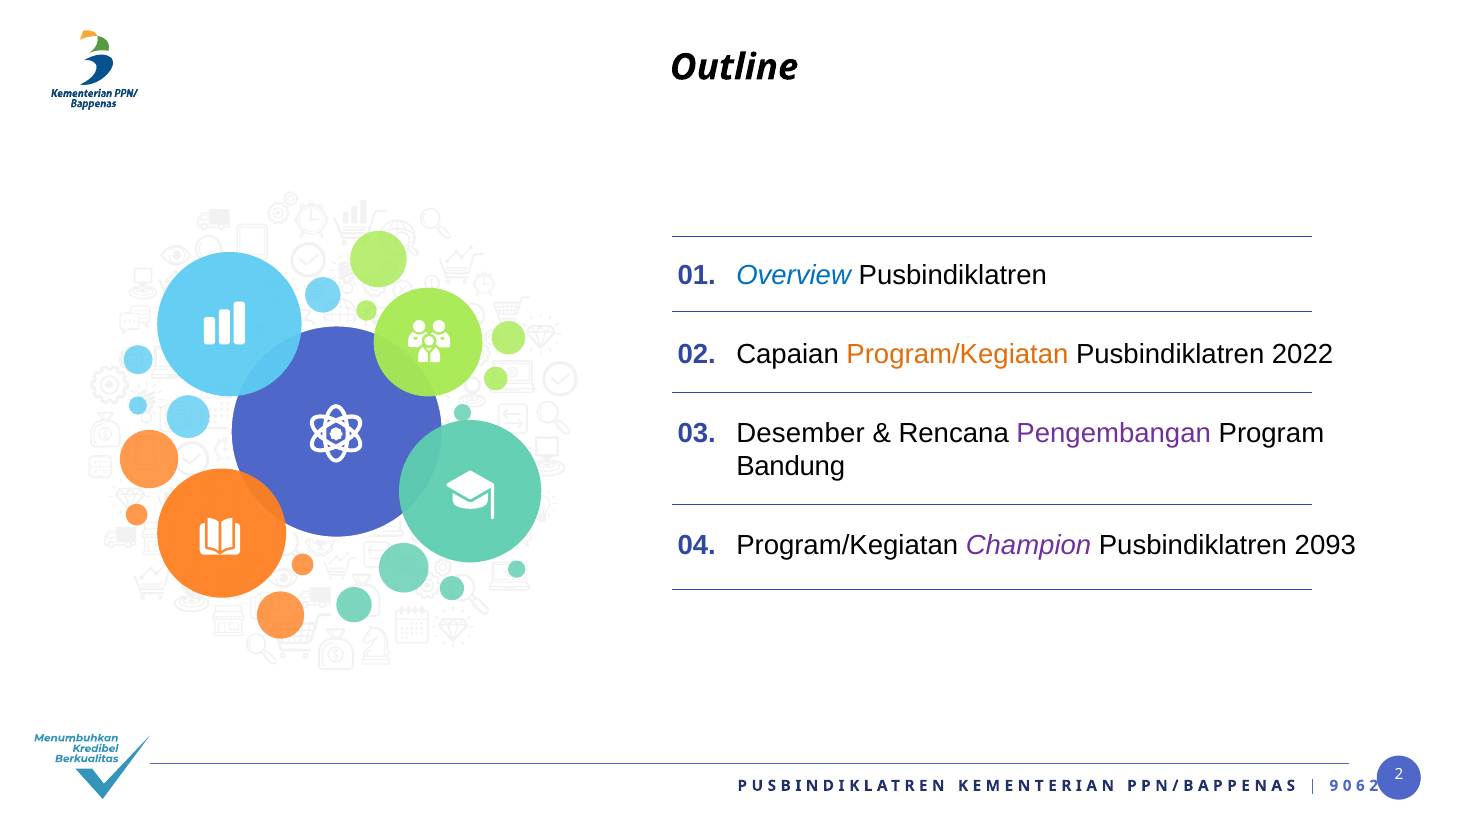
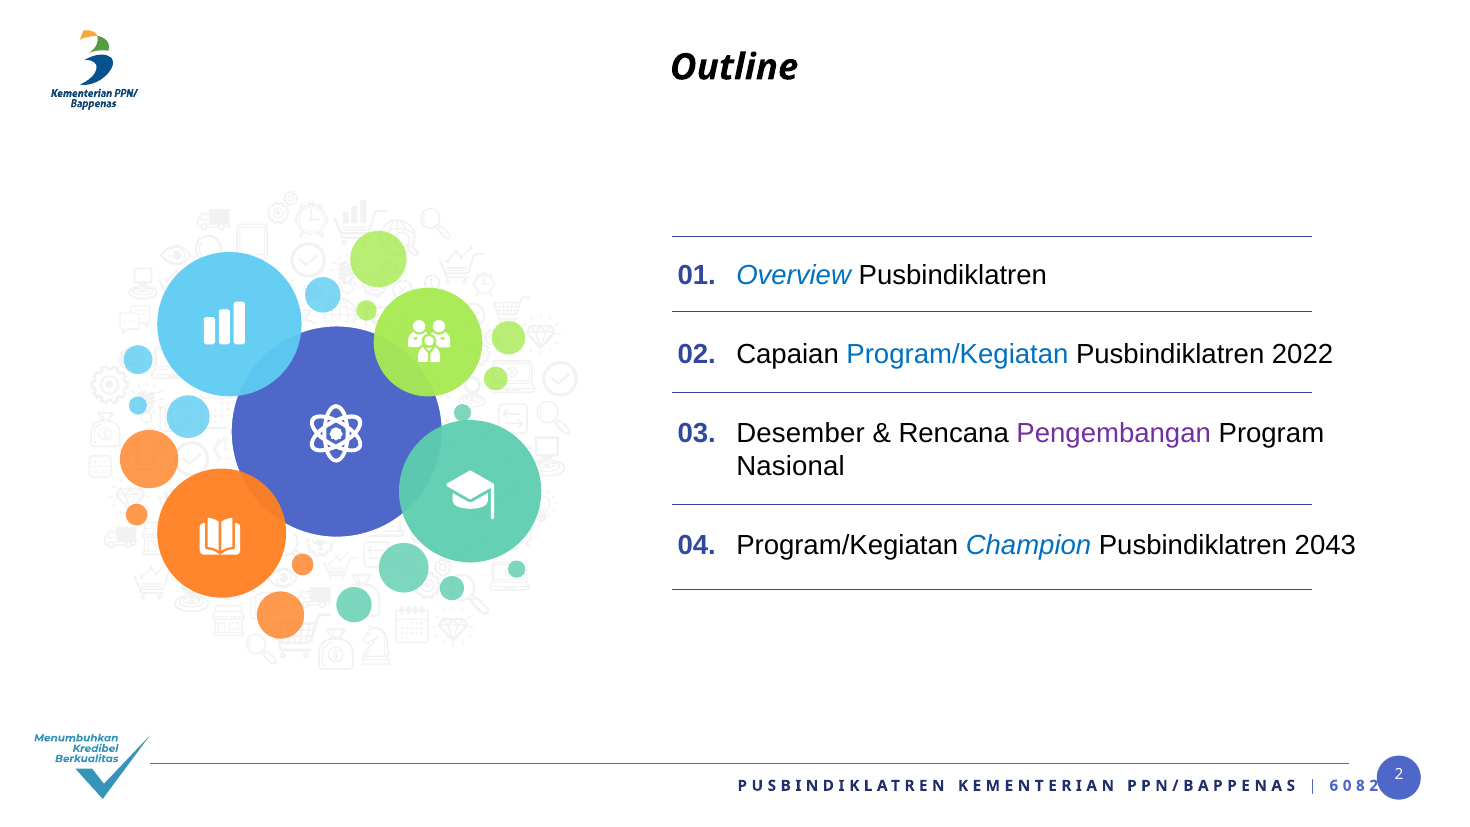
Program/Kegiatan colour: orange -> blue (957, 354)
Bandung: Bandung -> Nasional (791, 466)
Champion colour: purple -> blue (1029, 545)
2093: 2093 -> 2043 (1325, 545)
9: 9 -> 6 (1334, 786)
6: 6 -> 8 (1360, 786)
